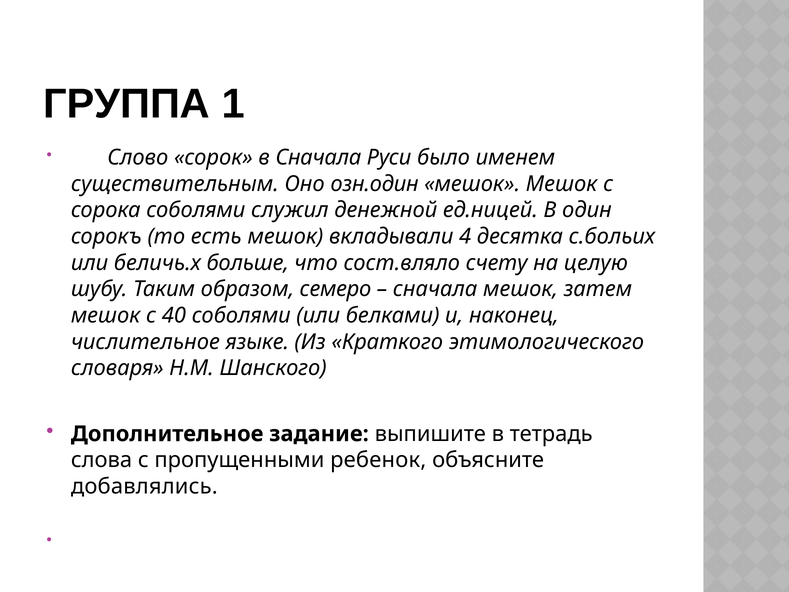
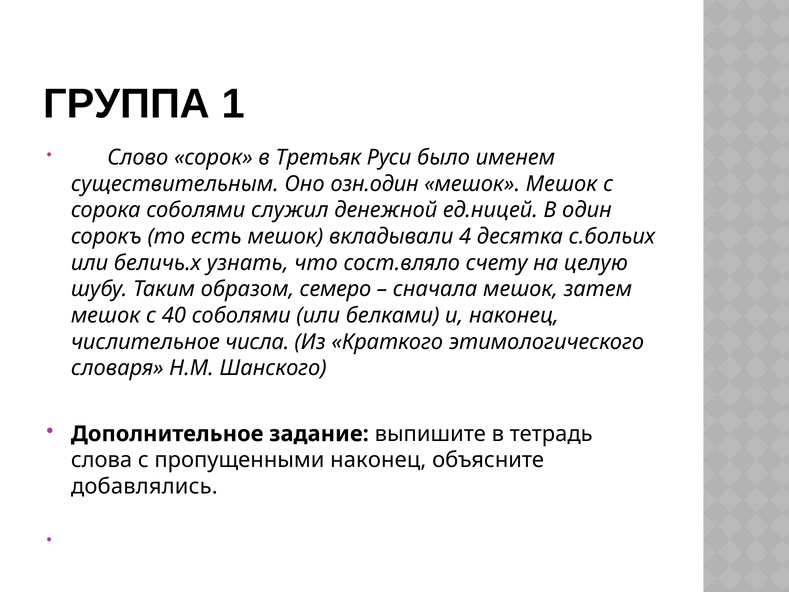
в Сначала: Сначала -> Третьяк (318, 157)
больше: больше -> узнать (248, 263)
языке: языке -> числа (257, 342)
пропущенными ребенок: ребенок -> наконец (378, 460)
